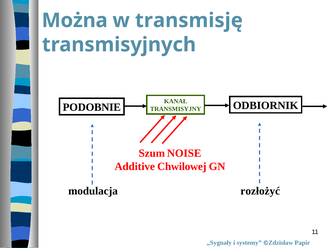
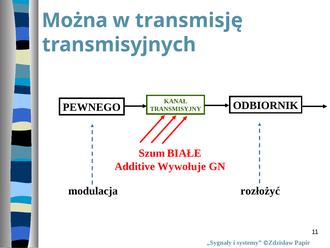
PODOBNIE: PODOBNIE -> PEWNEGO (92, 107)
NOISE: NOISE -> BIAŁE (184, 153)
Chwilowej: Chwilowej -> Wywołuje (182, 166)
